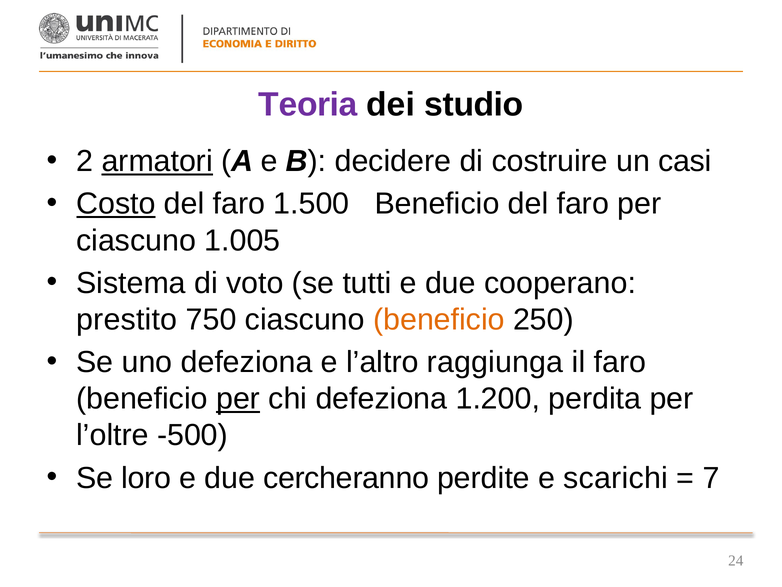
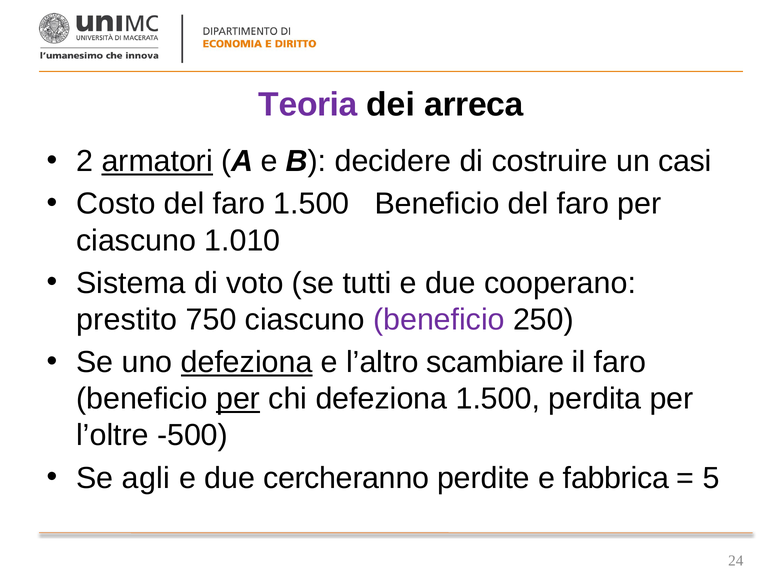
studio: studio -> arreca (474, 104)
Costo underline: present -> none (116, 204)
1.005: 1.005 -> 1.010 (242, 240)
beneficio colour: orange -> purple (439, 319)
defeziona underline: none -> present (247, 362)
raggiunga: raggiunga -> scambiare (495, 362)
defeziona 1.200: 1.200 -> 1.500 (498, 399)
loro: loro -> agli (146, 478)
scarichi: scarichi -> fabbrica (616, 478)
7: 7 -> 5 (711, 478)
